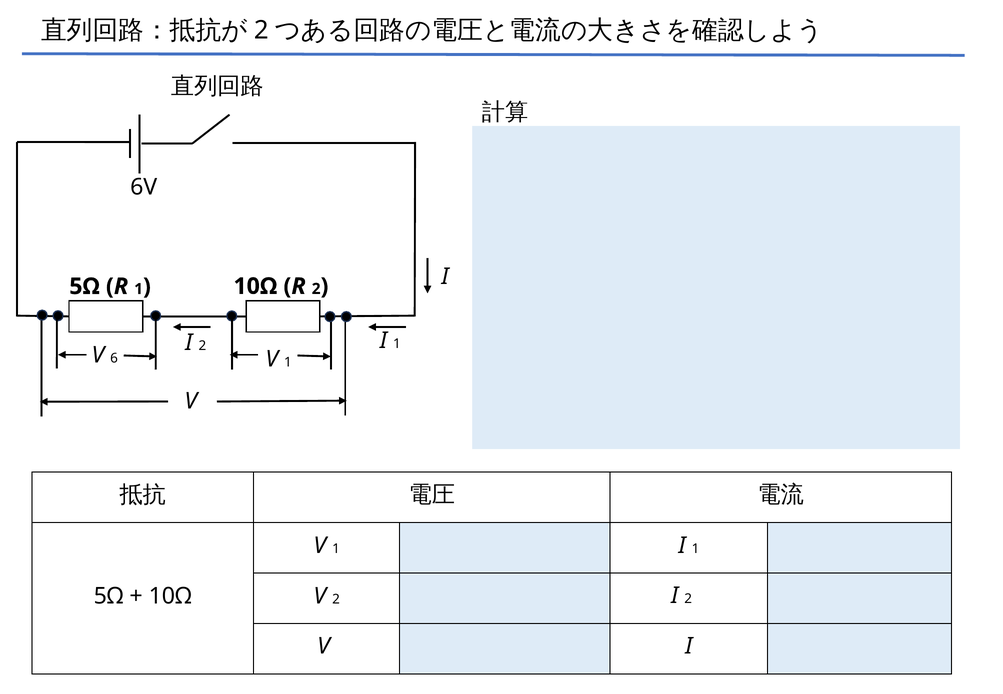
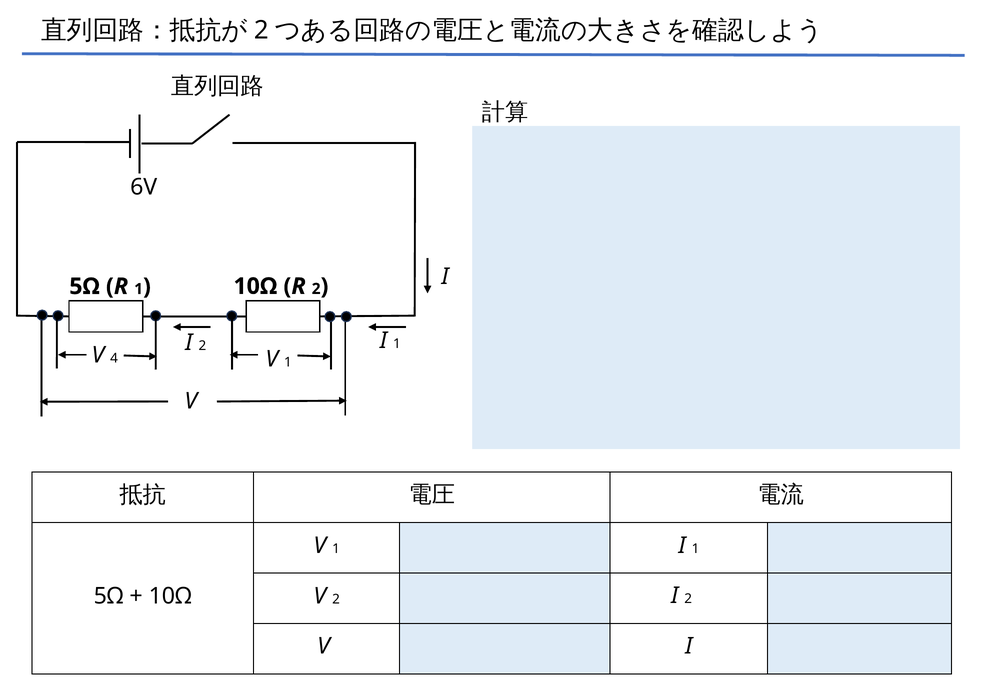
6: 6 -> 4 (114, 359)
